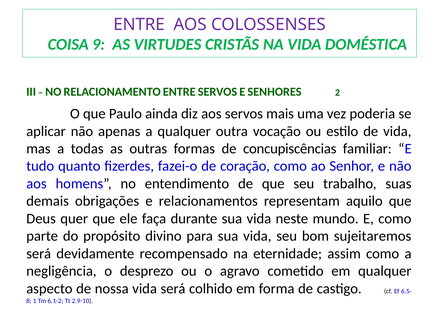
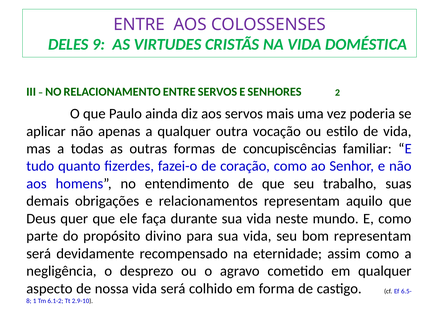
COISA: COISA -> DELES (68, 45)
bom sujeitaremos: sujeitaremos -> representam (373, 237)
